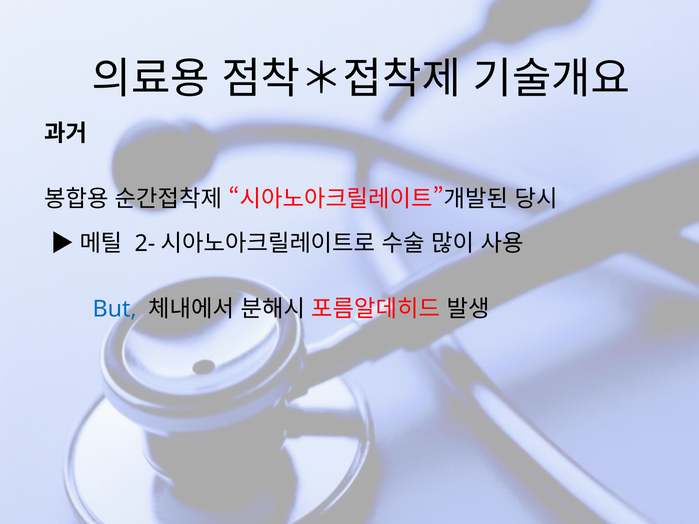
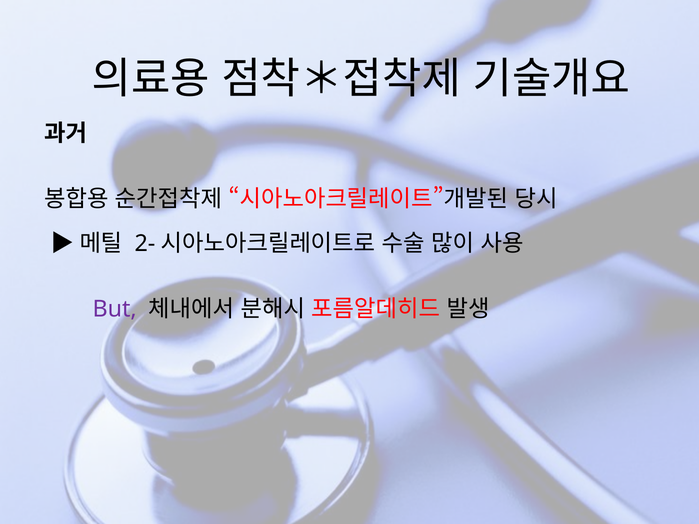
But colour: blue -> purple (115, 309)
